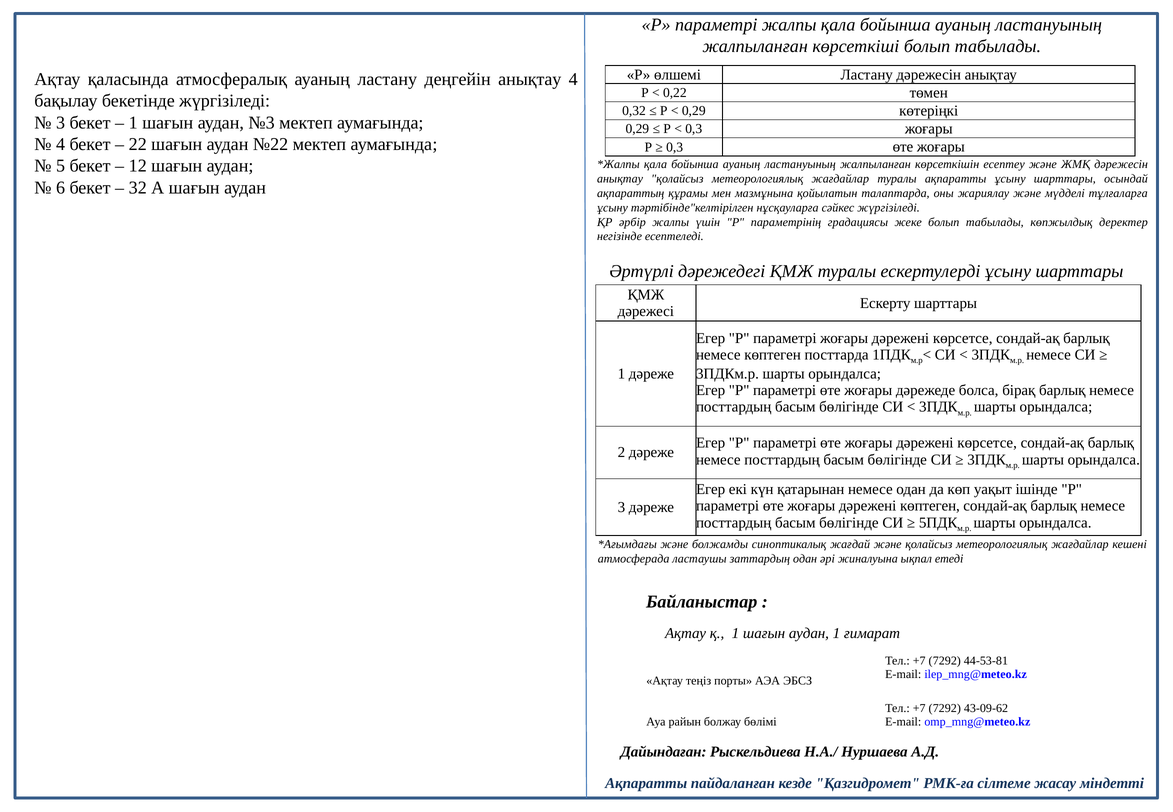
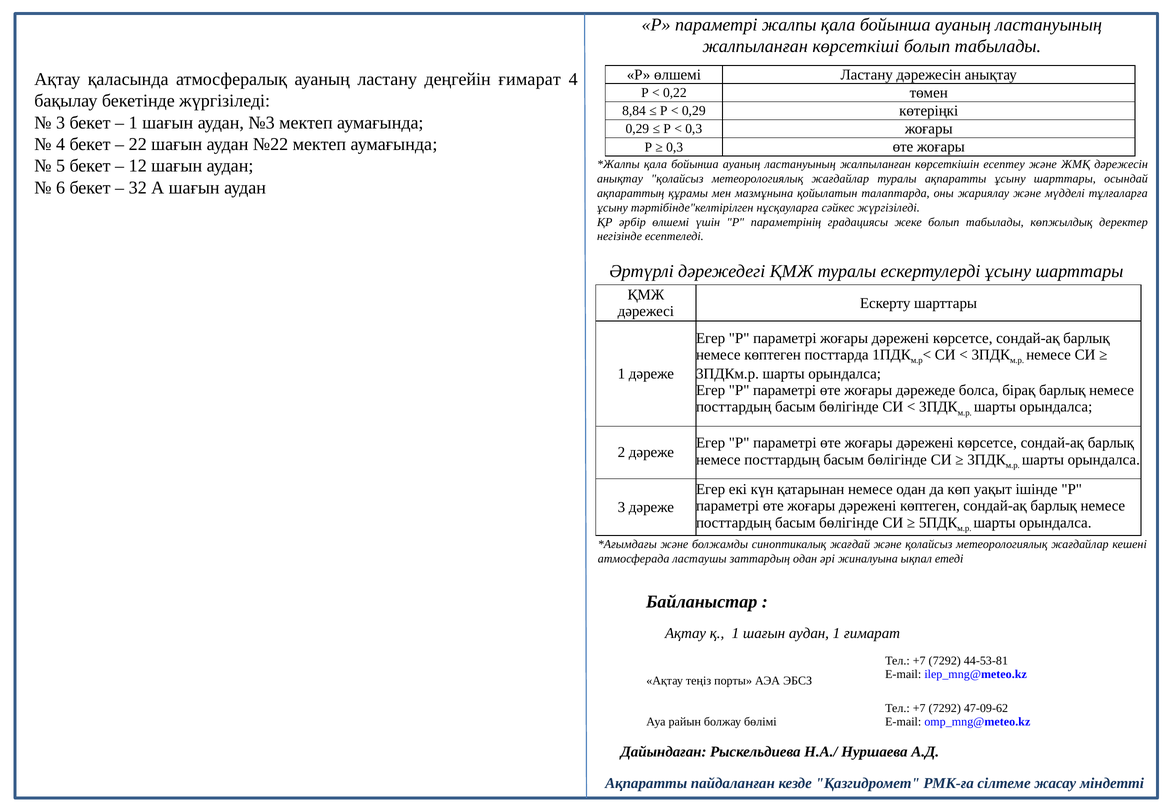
деңгейін анықтау: анықтау -> ғимарат (530, 79)
0,32: 0,32 -> 8,84 (634, 111)
әрбір жалпы: жалпы -> өлшемі (671, 222)
43-09-62: 43-09-62 -> 47-09-62 (986, 708)
